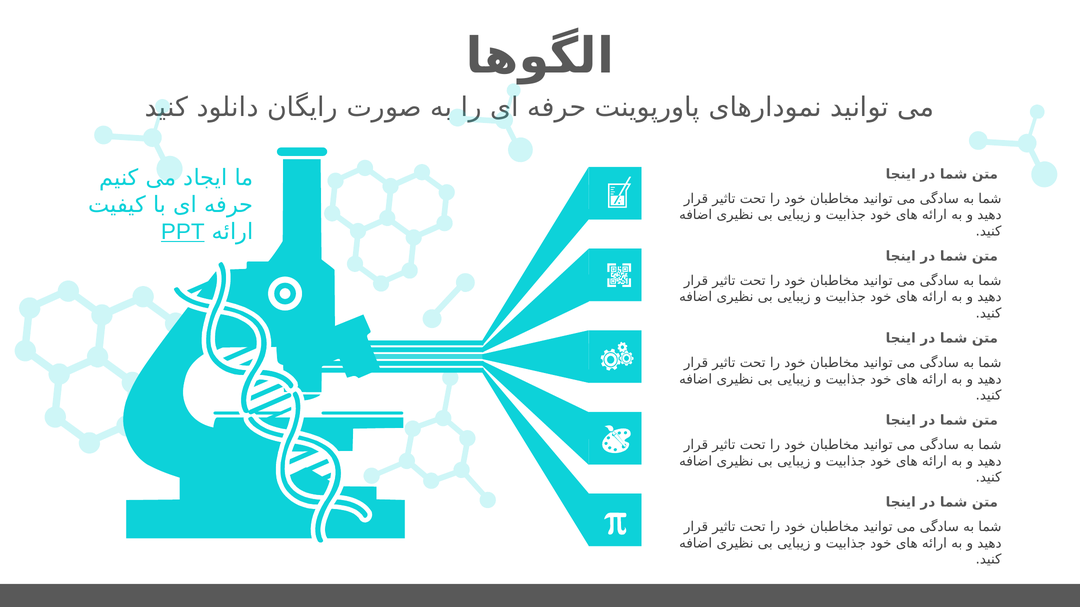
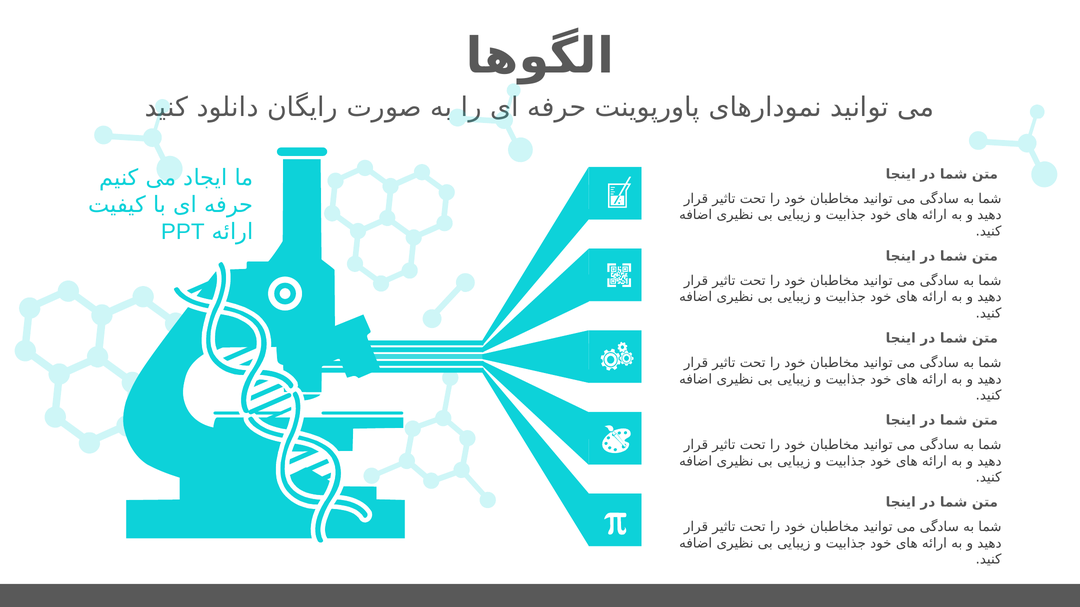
PPT underline: present -> none (183, 232)
